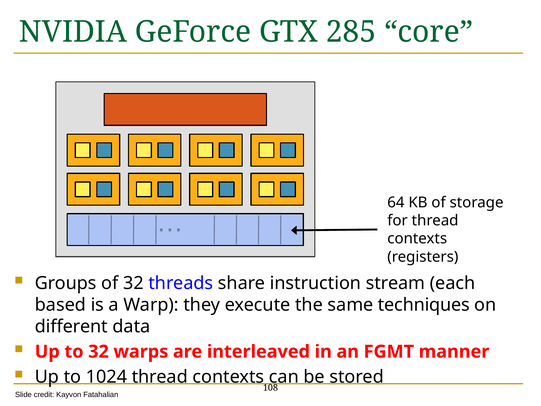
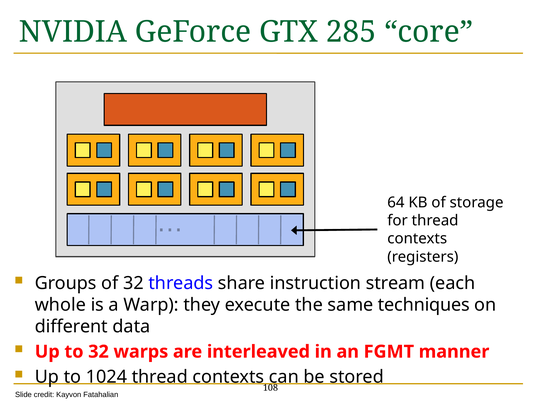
based: based -> whole (60, 305)
